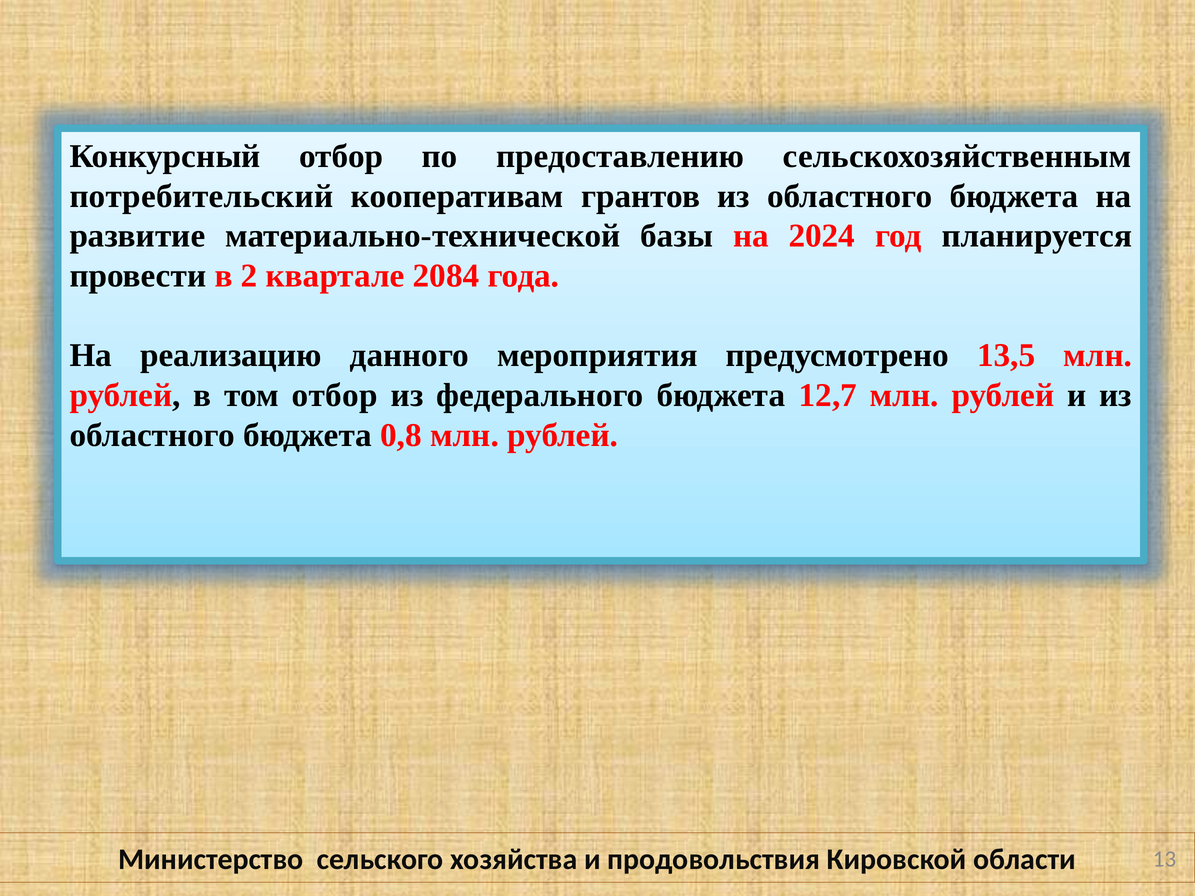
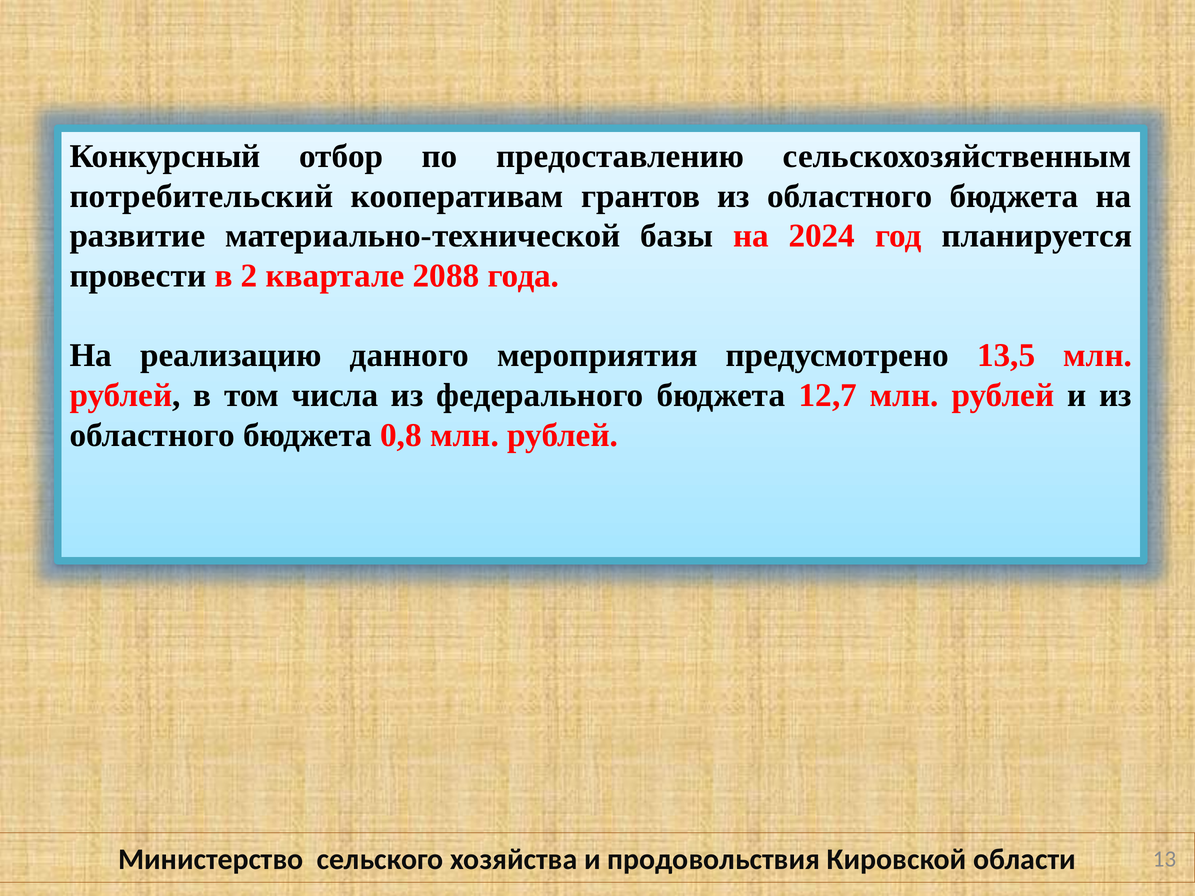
2084: 2084 -> 2088 (446, 276)
том отбор: отбор -> числа (335, 395)
